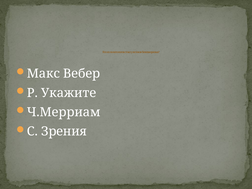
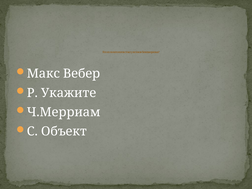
Зрения: Зрения -> Объект (64, 131)
